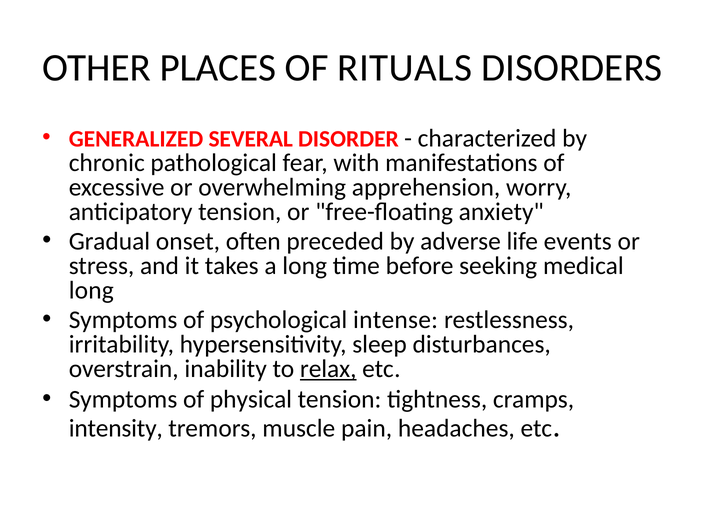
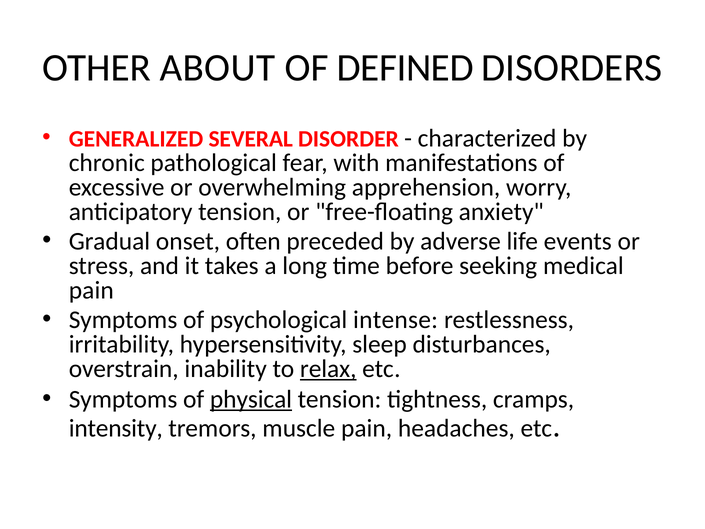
PLACES: PLACES -> ABOUT (218, 68)
RITUALS: RITUALS -> DEFINED (405, 68)
long: long -> pain (91, 290)
physical underline: none -> present (251, 399)
